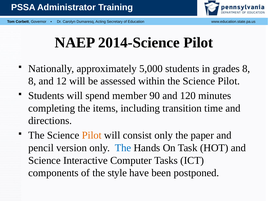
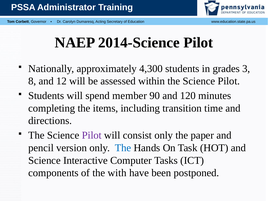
5,000: 5,000 -> 4,300 (151, 69)
grades 8: 8 -> 3 (246, 69)
Pilot colour: orange -> purple (92, 135)
style: style -> with (117, 173)
